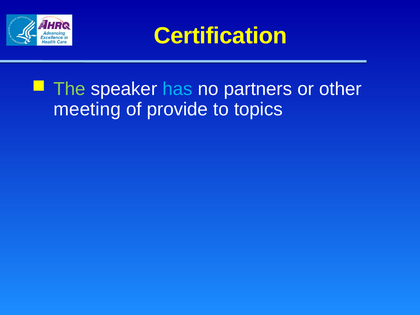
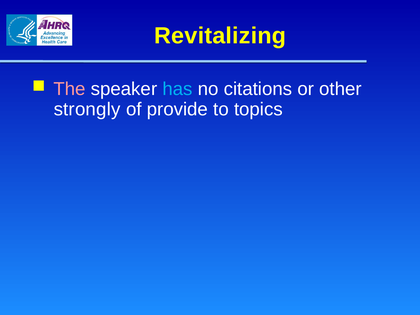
Certification: Certification -> Revitalizing (220, 36)
The colour: light green -> pink (70, 89)
partners: partners -> citations (258, 89)
meeting: meeting -> strongly (87, 109)
